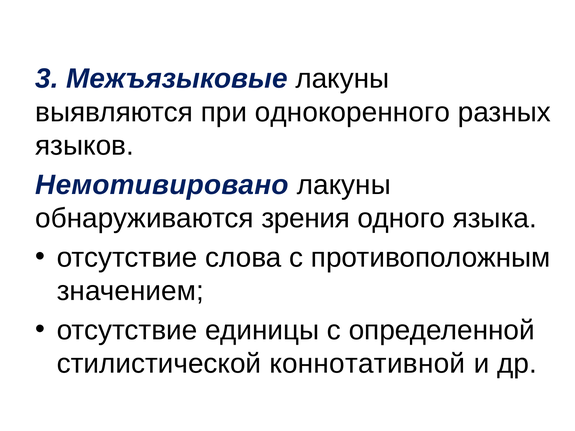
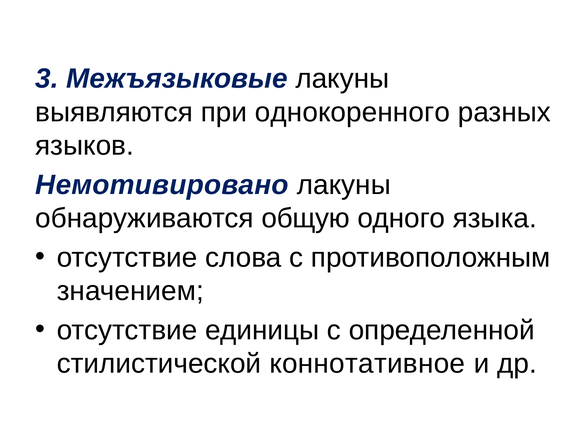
зрения: зрения -> общую (306, 218)
коннотативной: коннотативной -> коннотативное (367, 364)
